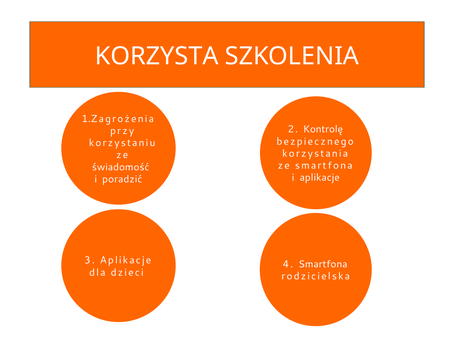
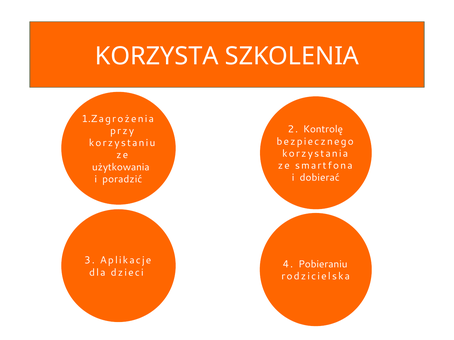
świadomość: świadomość -> użytkowania (121, 167)
i aplikacje: aplikacje -> dobierać (320, 178)
4 Smartfona: Smartfona -> Pobieraniu (323, 265)
